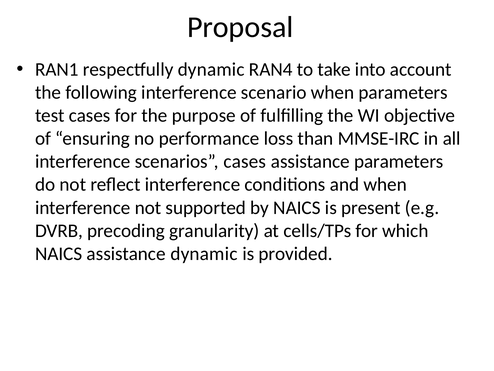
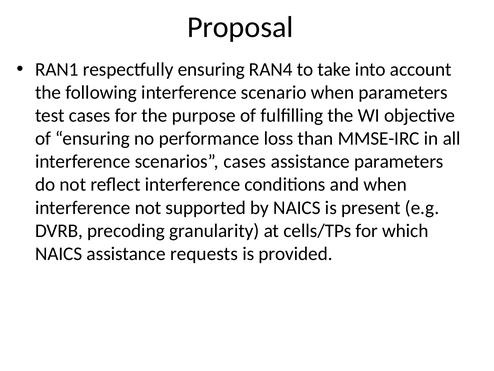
respectfully dynamic: dynamic -> ensuring (211, 69)
assistance dynamic: dynamic -> requests (204, 253)
